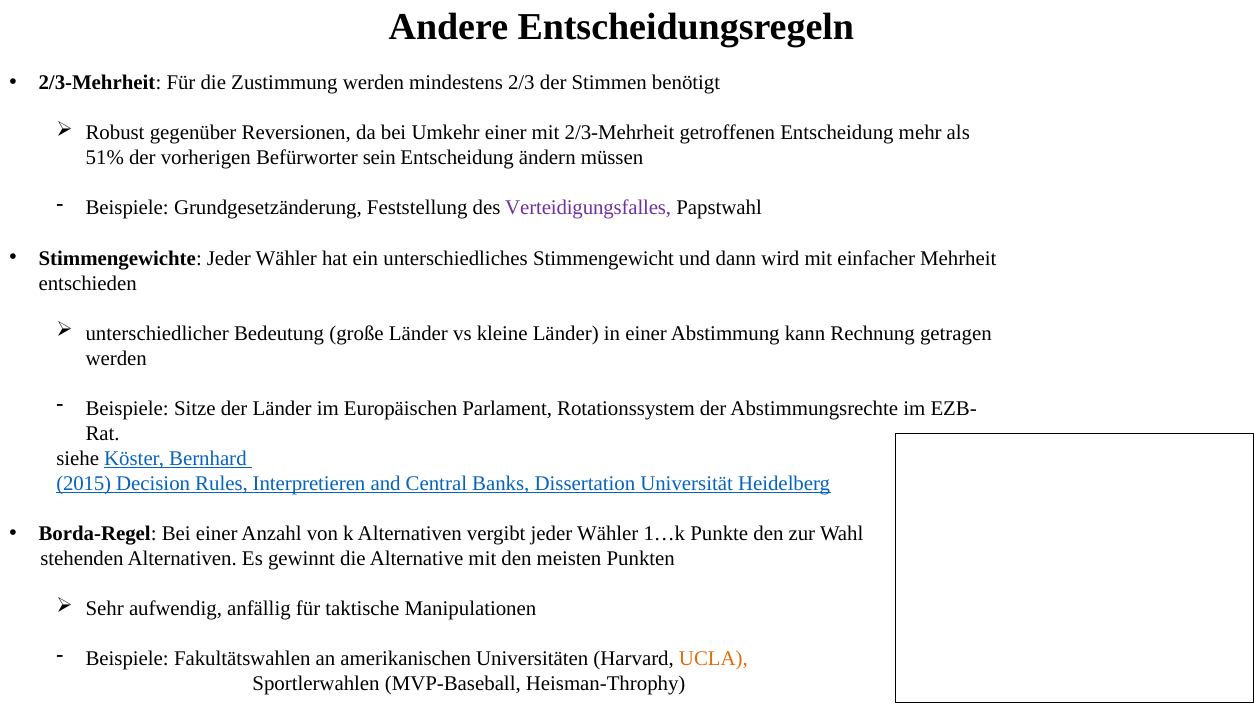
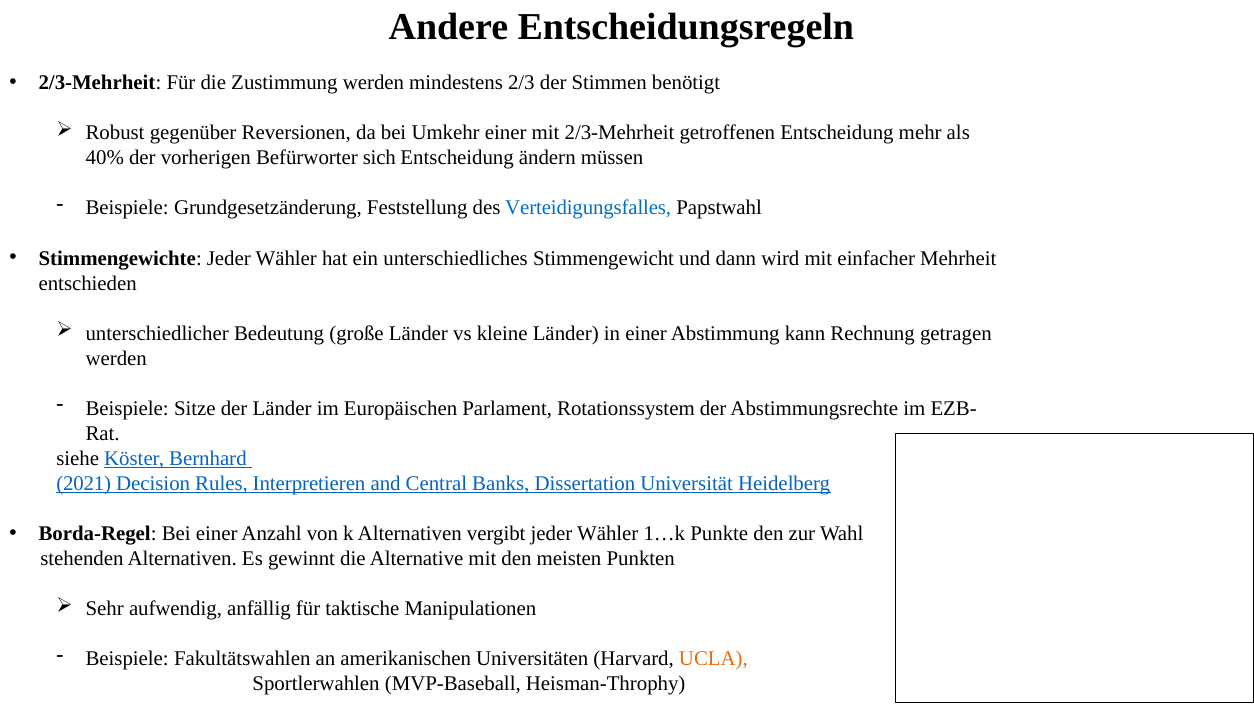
51%: 51% -> 40% (105, 158)
sein: sein -> sich (379, 158)
Verteidigungsfalles colour: purple -> blue (588, 208)
2015: 2015 -> 2021 (84, 484)
